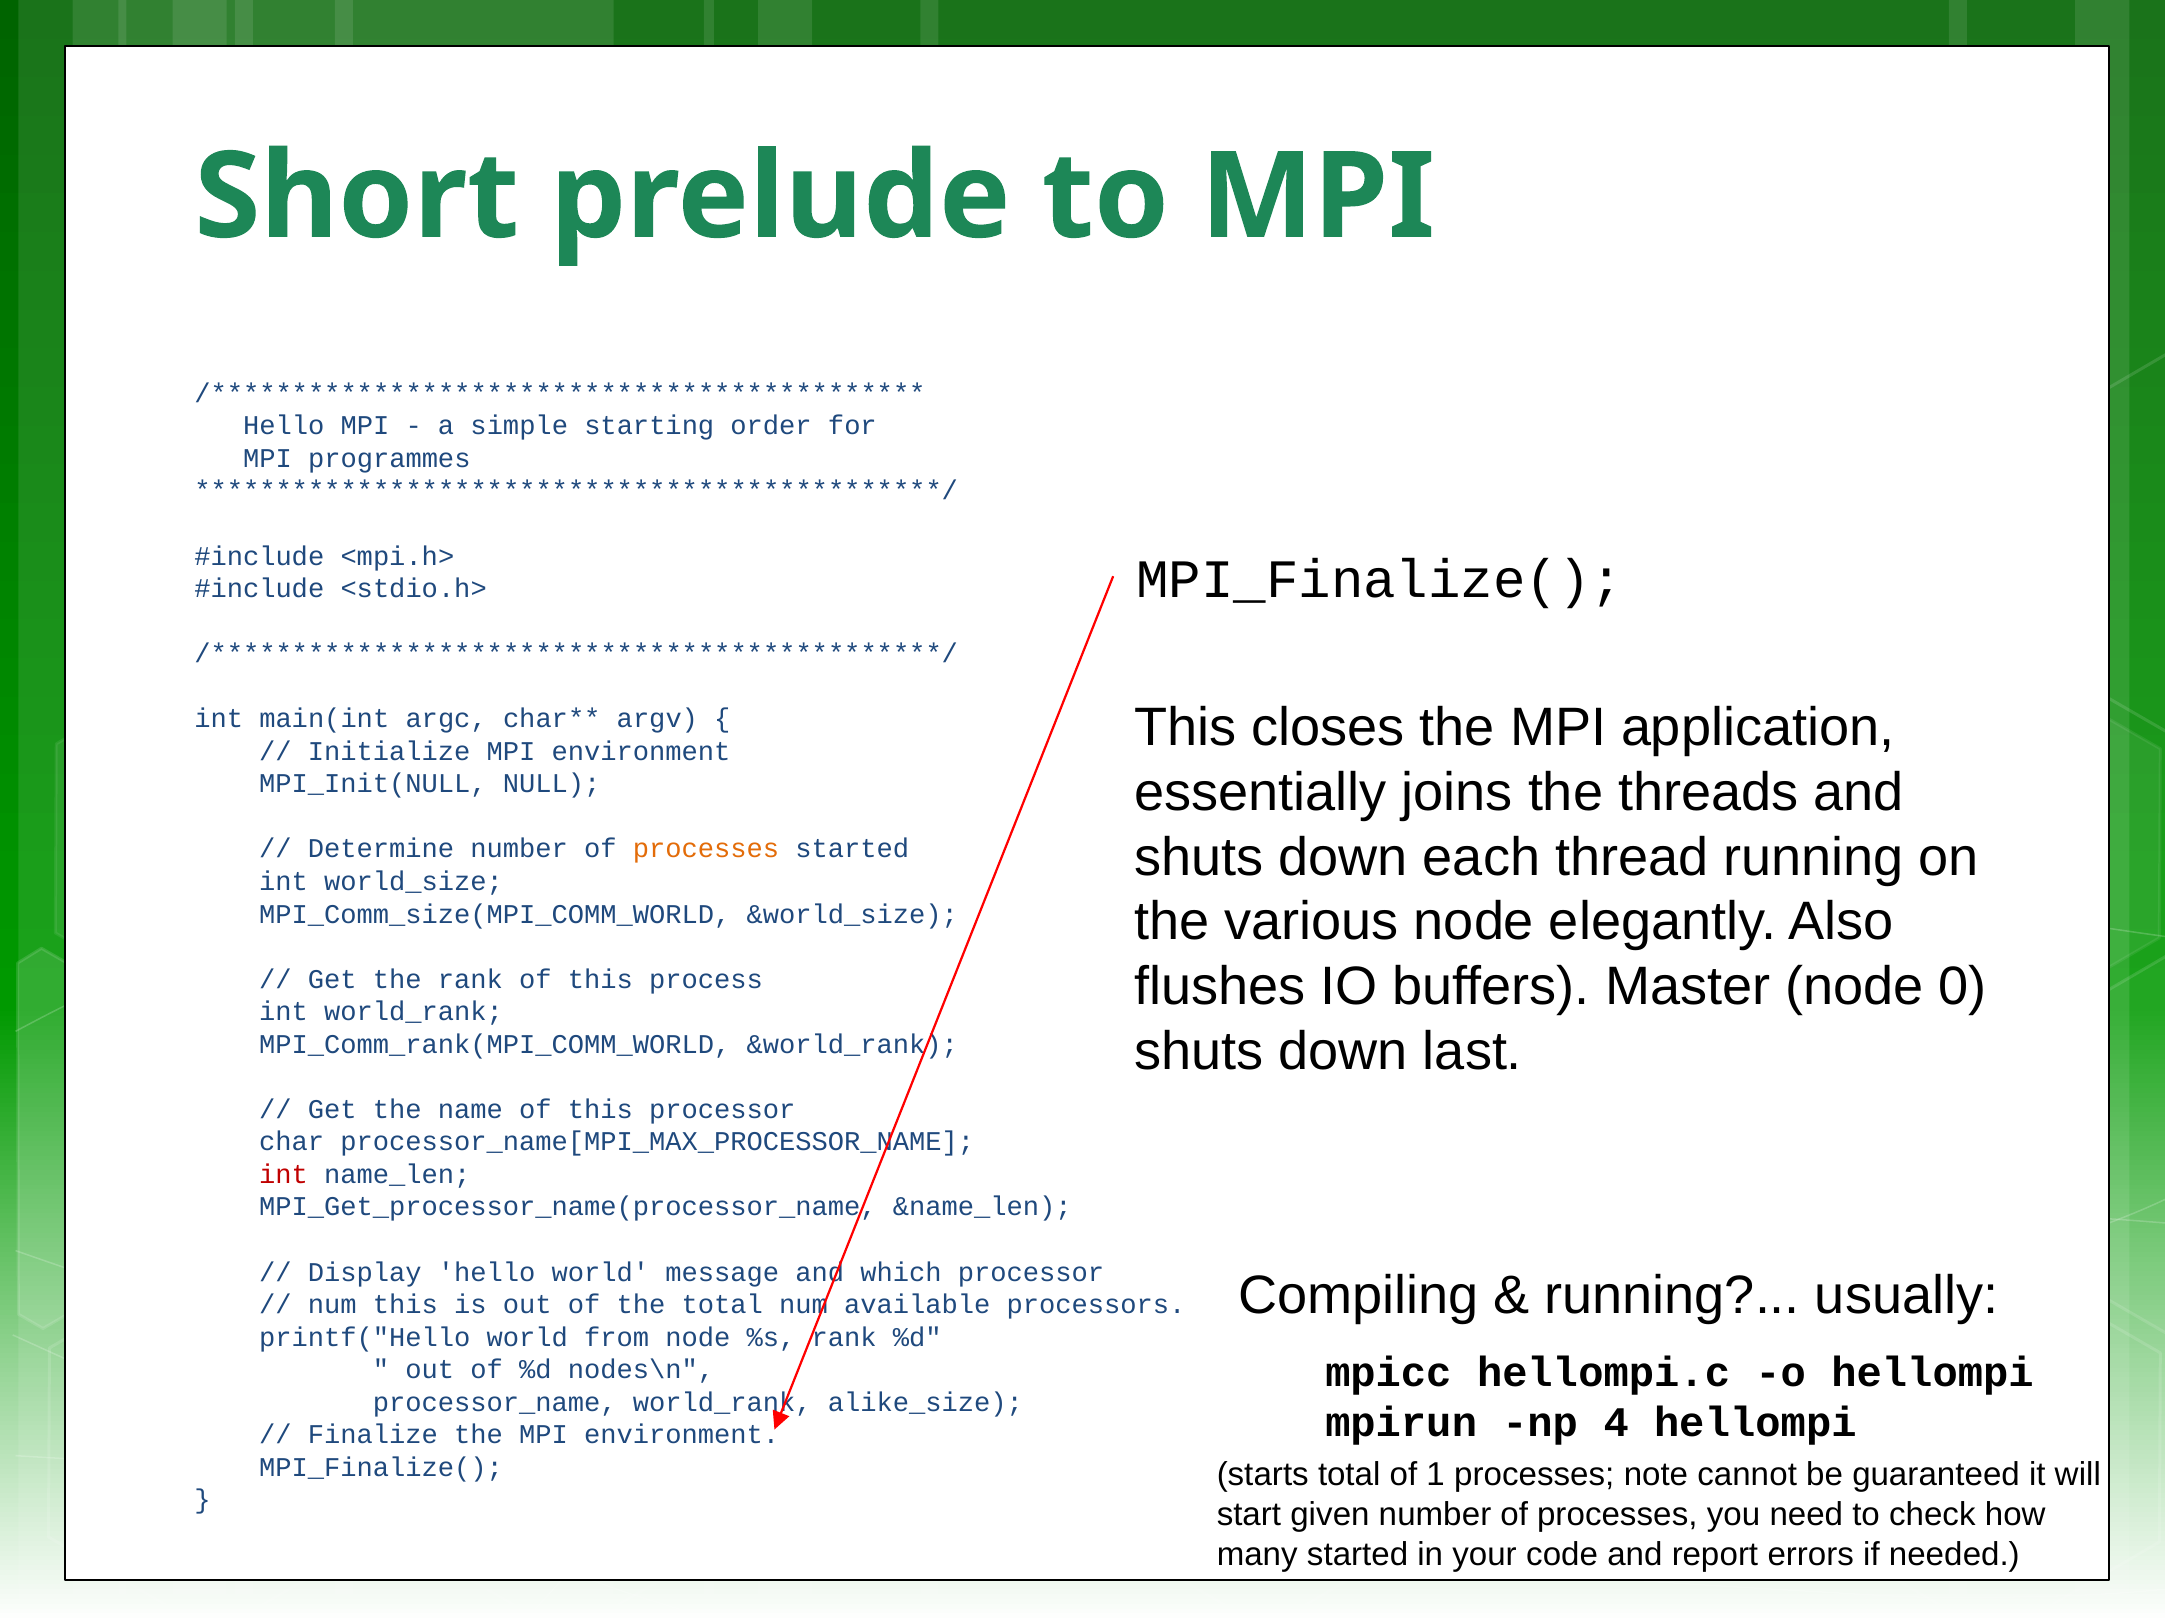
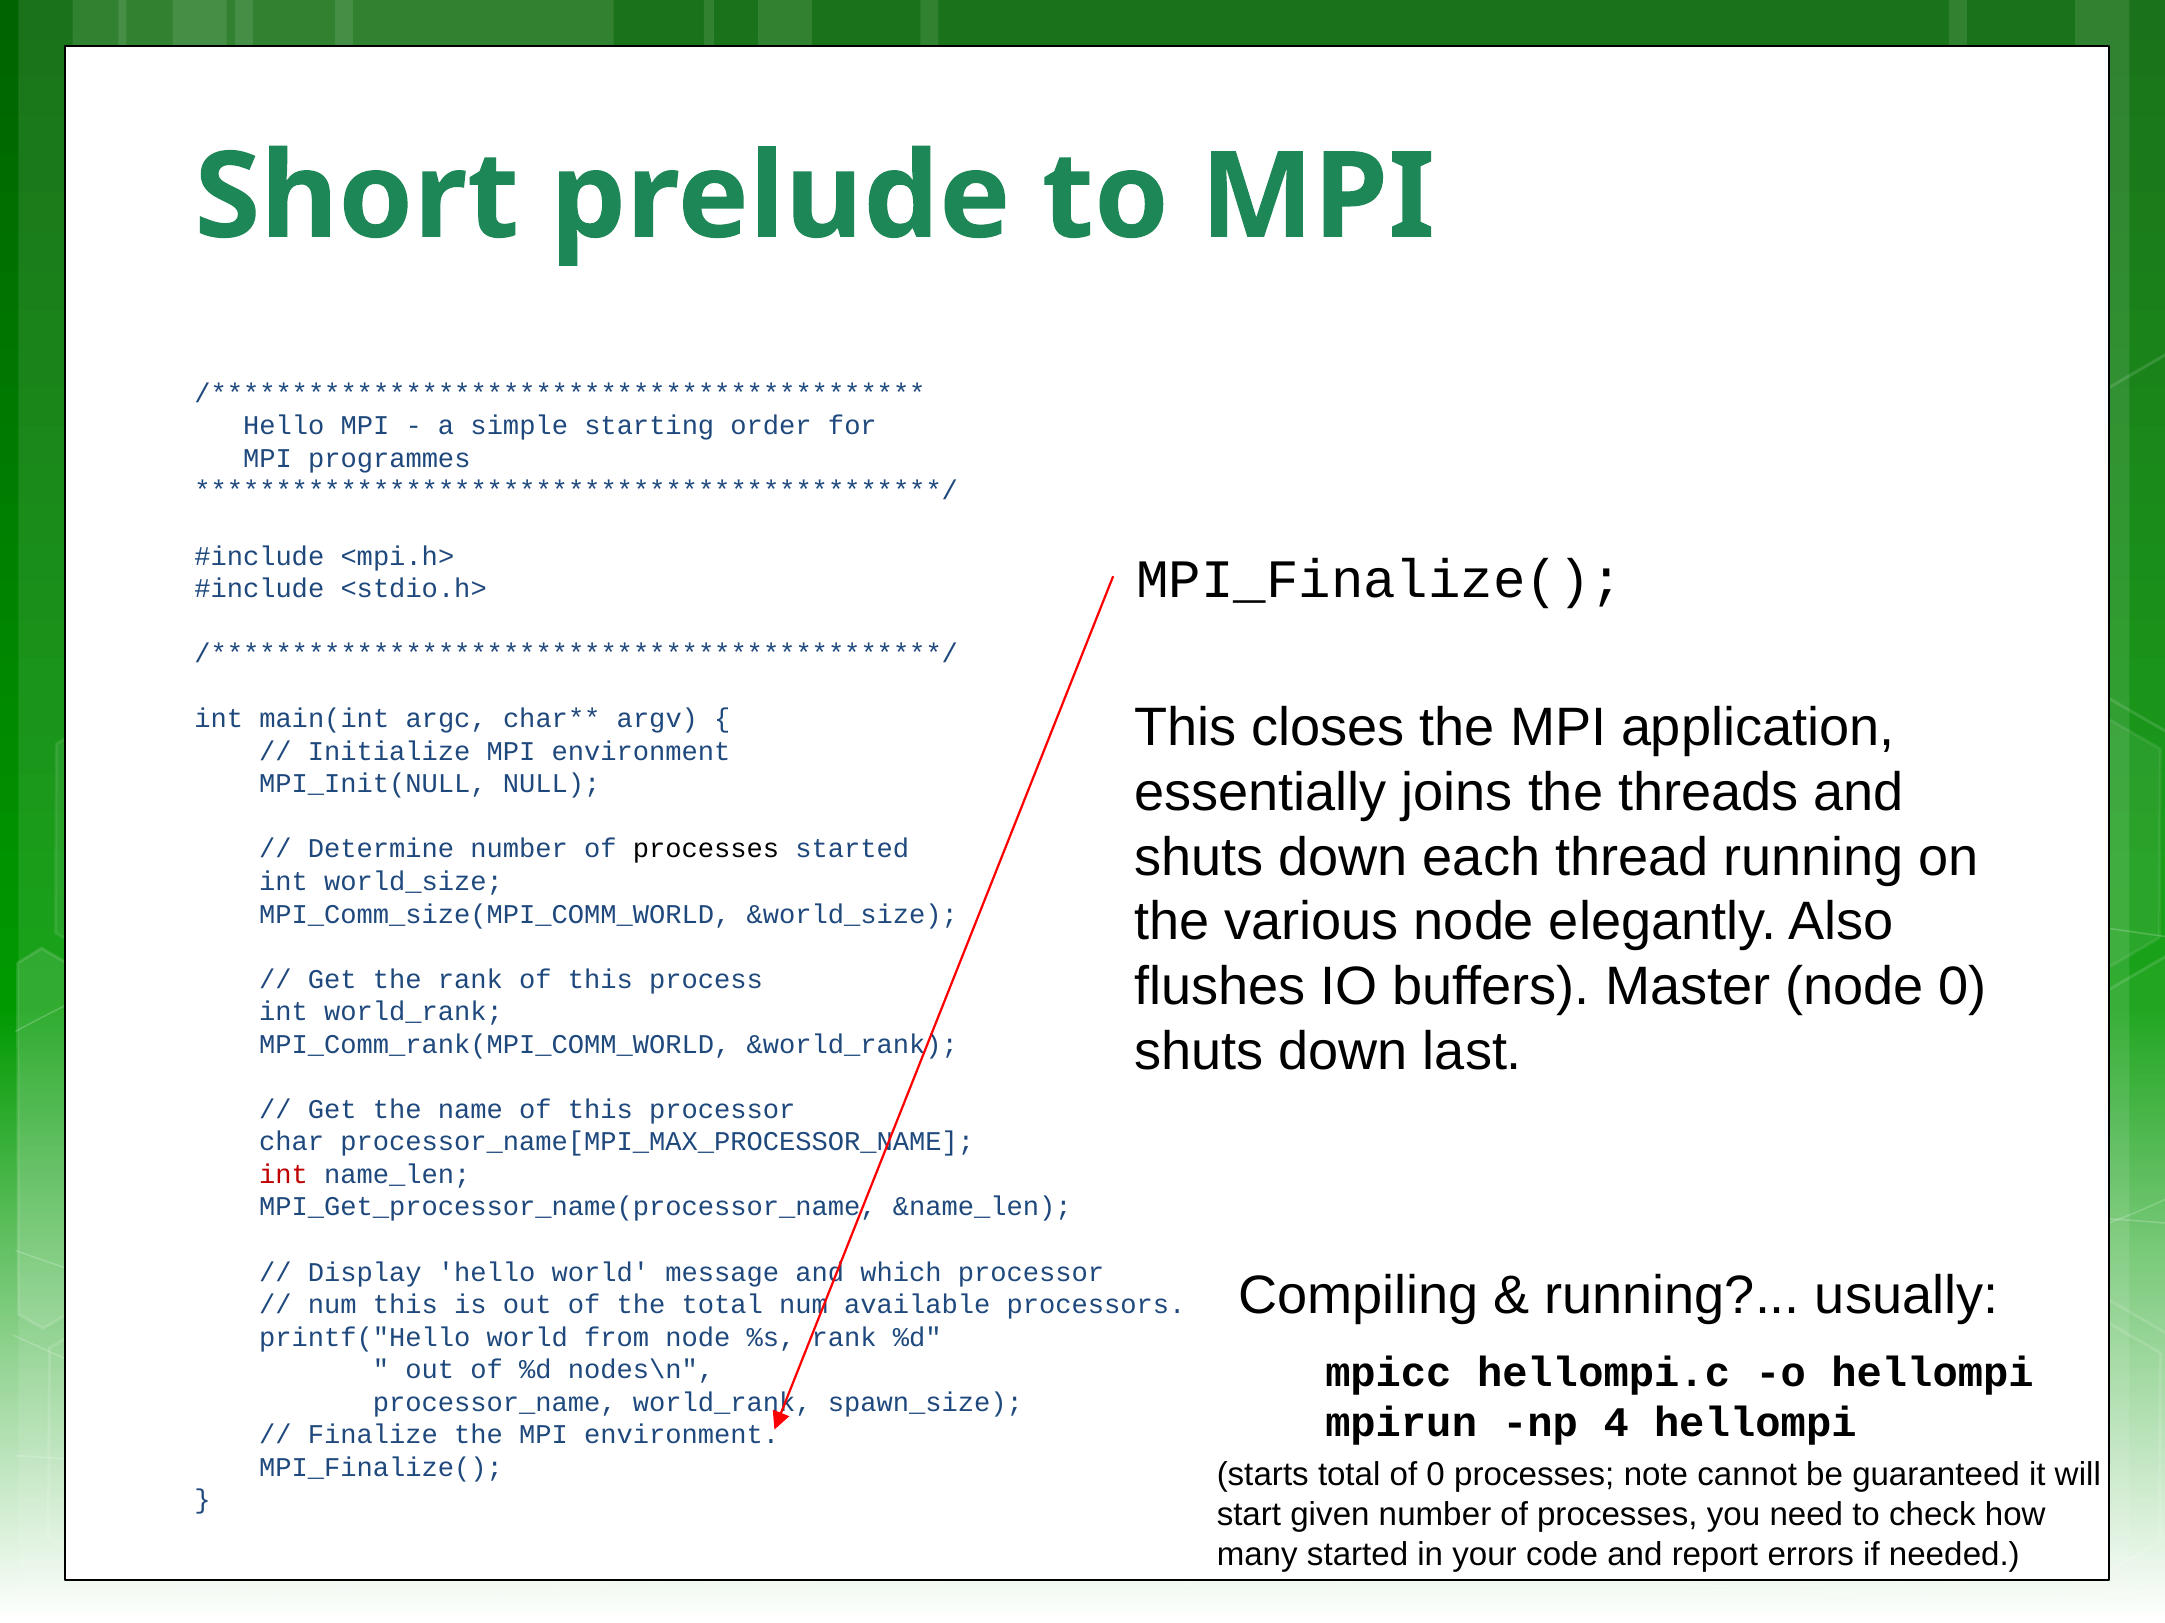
processes colour: orange -> black (706, 849)
alike_size: alike_size -> spawn_size (925, 1403)
of 1: 1 -> 0 (1436, 1476)
